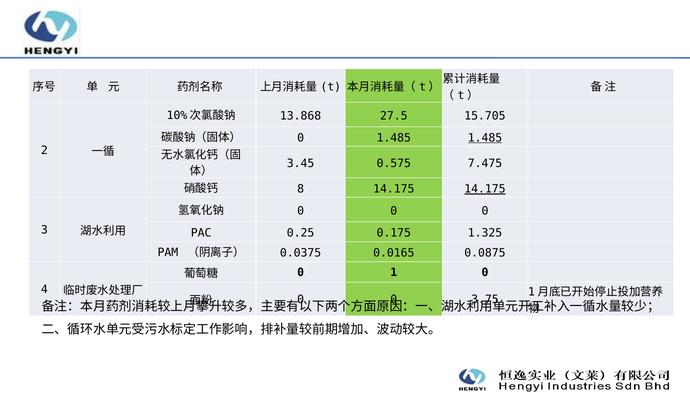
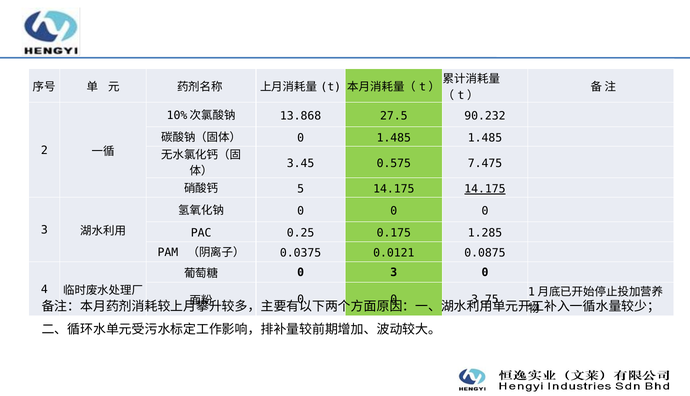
15.705: 15.705 -> 90.232 (485, 116)
1.485 underline: present -> none (485, 138)
8: 8 -> 5 (301, 189)
1.325: 1.325 -> 1.285 (485, 233)
0.0165: 0.0165 -> 0.0121 (394, 253)
0 1: 1 -> 3 (394, 272)
